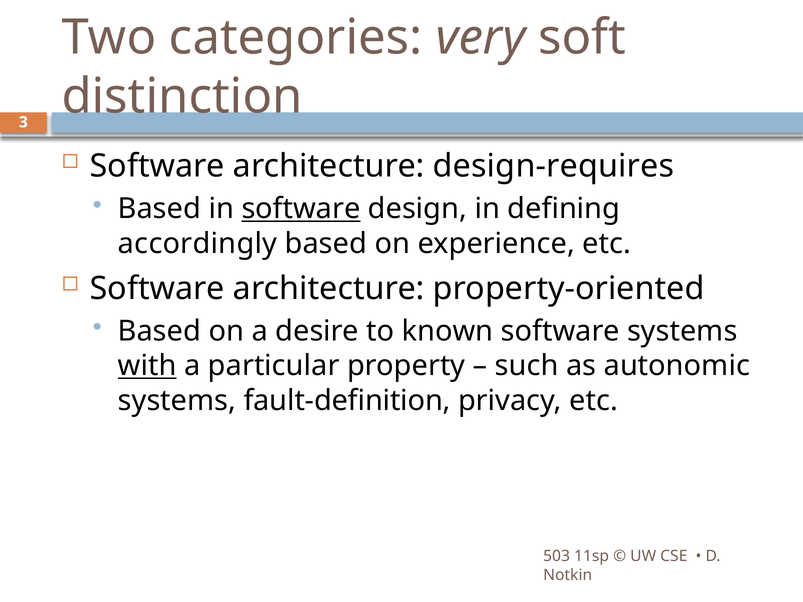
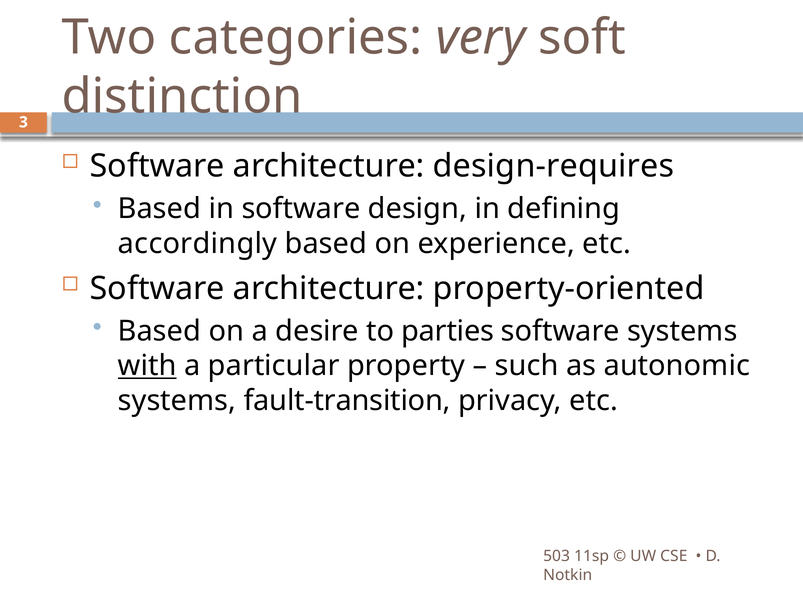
software underline: present -> none (301, 209)
known: known -> parties (448, 331)
fault-definition: fault-definition -> fault-transition (347, 401)
